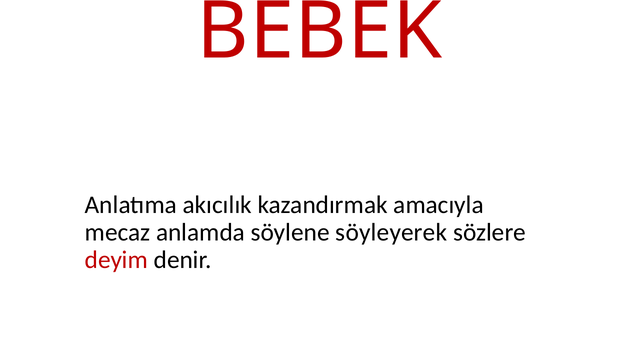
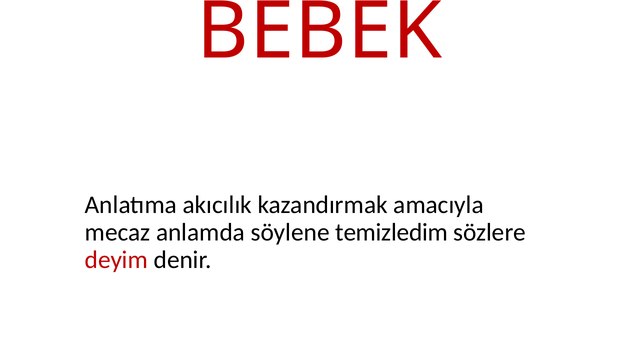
söyleyerek: söyleyerek -> temizledim (392, 232)
